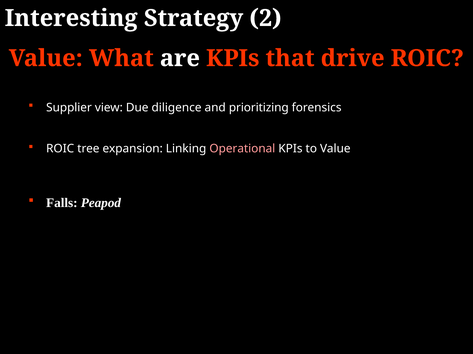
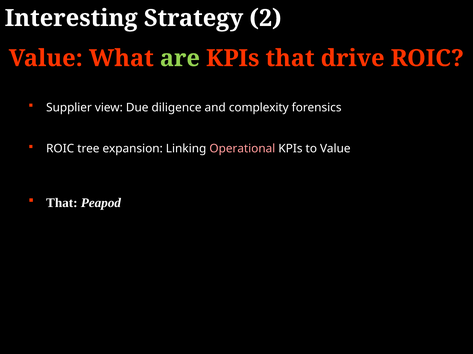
are colour: white -> light green (180, 58)
prioritizing: prioritizing -> complexity (259, 108)
Falls: Falls -> That (62, 203)
